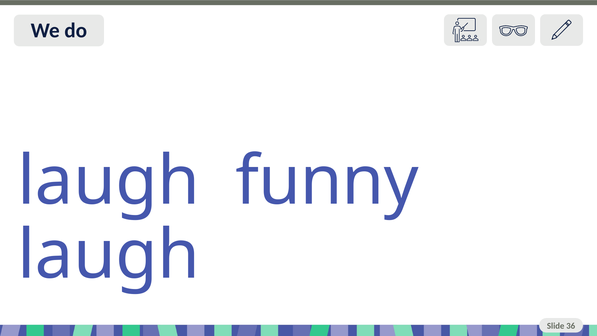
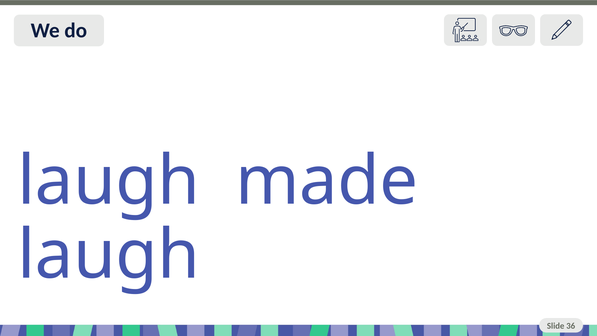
funny: funny -> made (327, 181)
